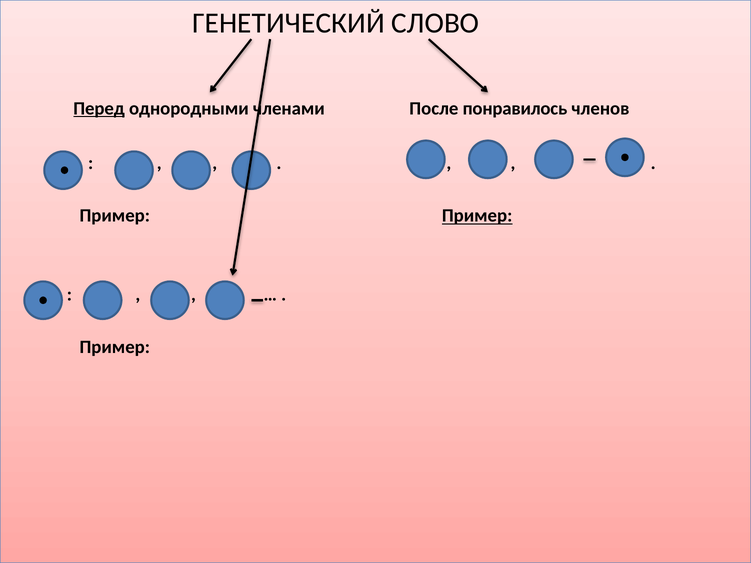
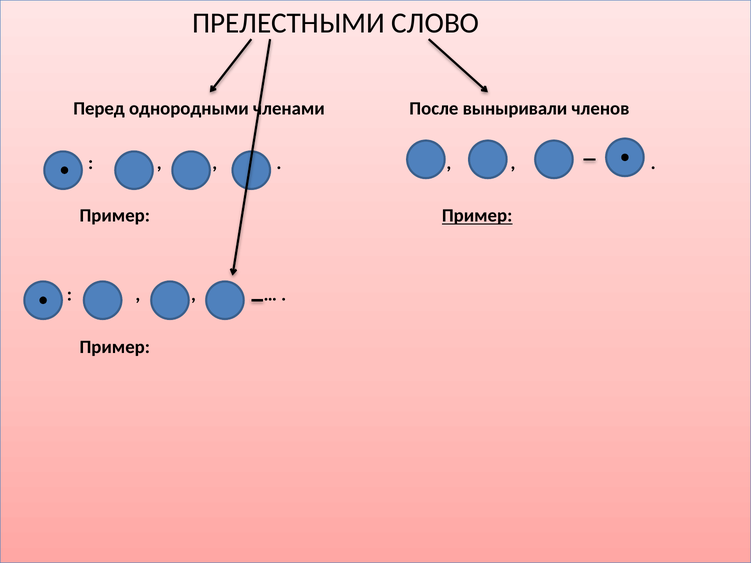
ГЕНЕТИЧЕСКИЙ: ГЕНЕТИЧЕСКИЙ -> ПРЕЛЕСТНЫМИ (288, 23)
Перед underline: present -> none (99, 109)
понравилось: понравилось -> выныривали (515, 109)
